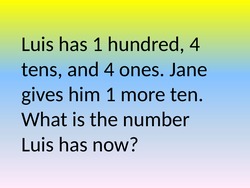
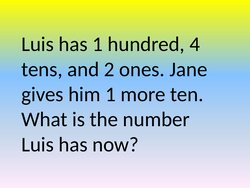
and 4: 4 -> 2 (109, 69)
